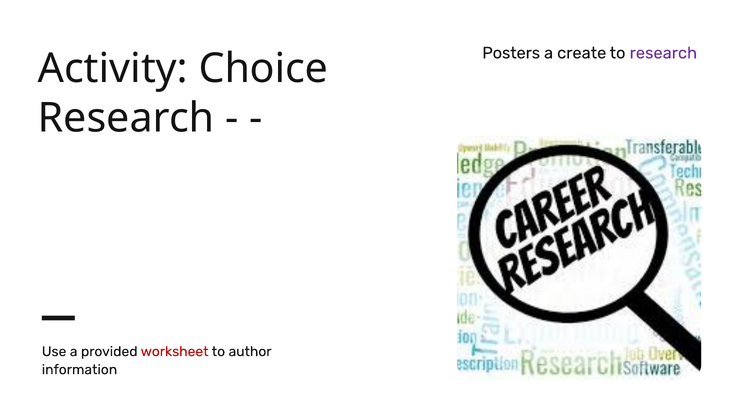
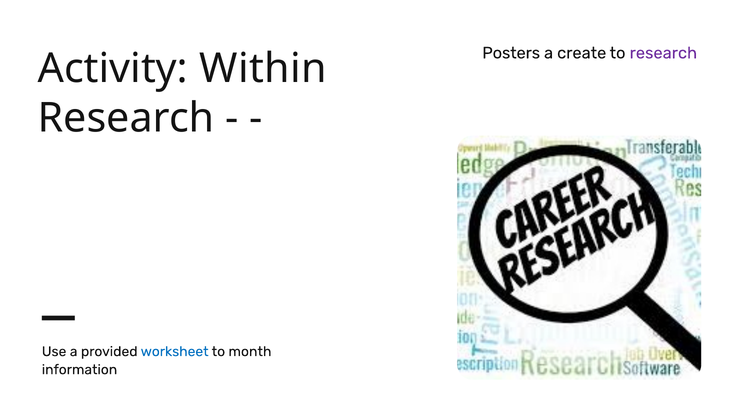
Choice: Choice -> Within (263, 69)
worksheet colour: red -> blue (175, 351)
author: author -> month (250, 351)
